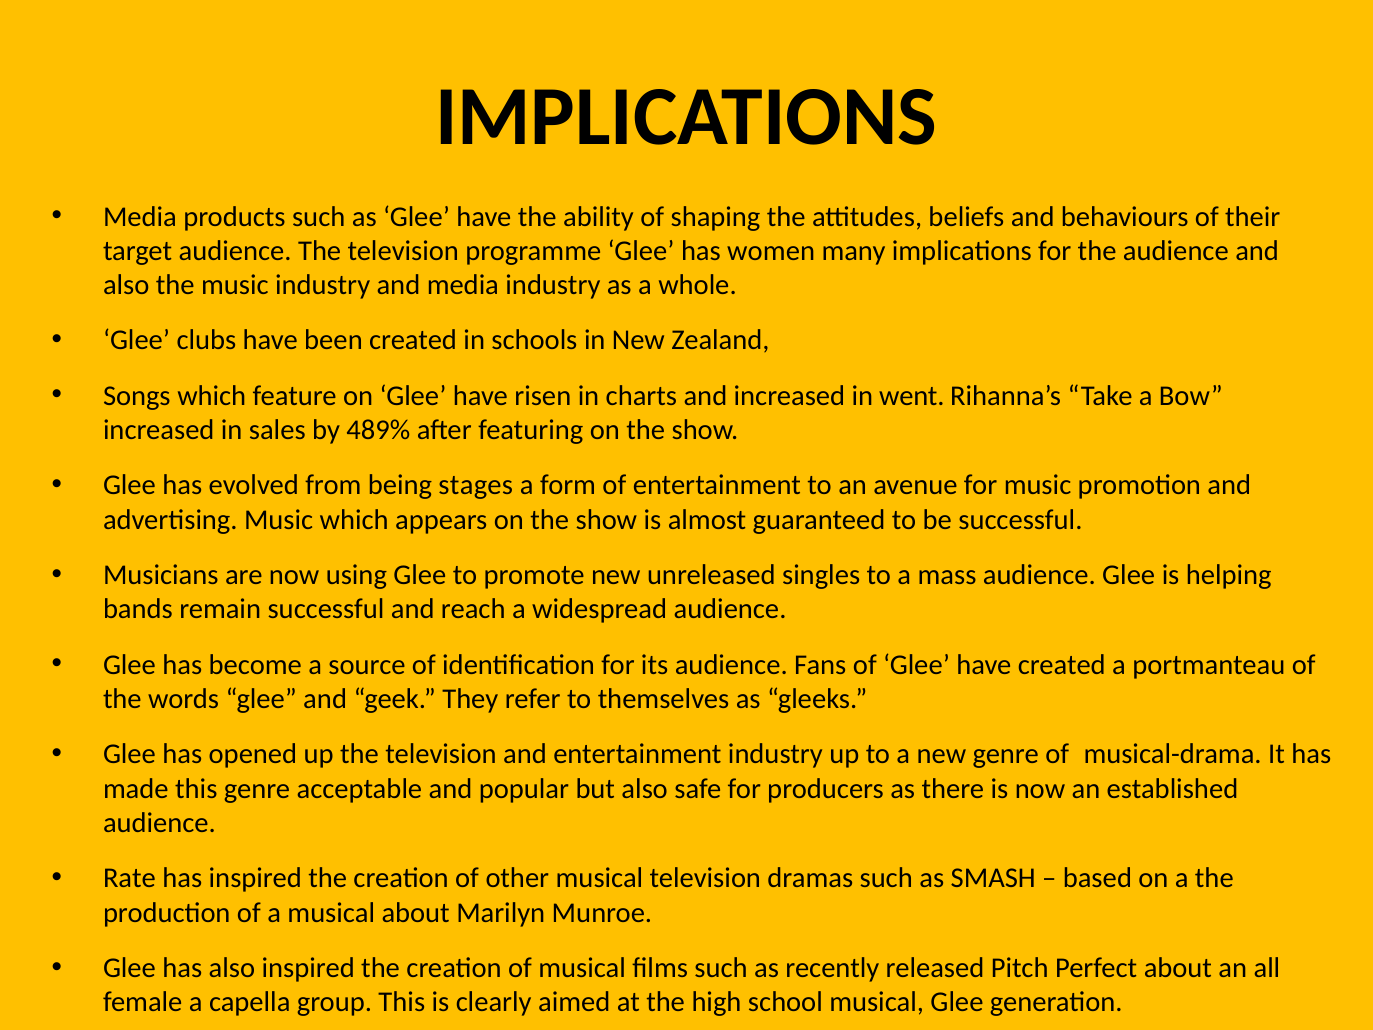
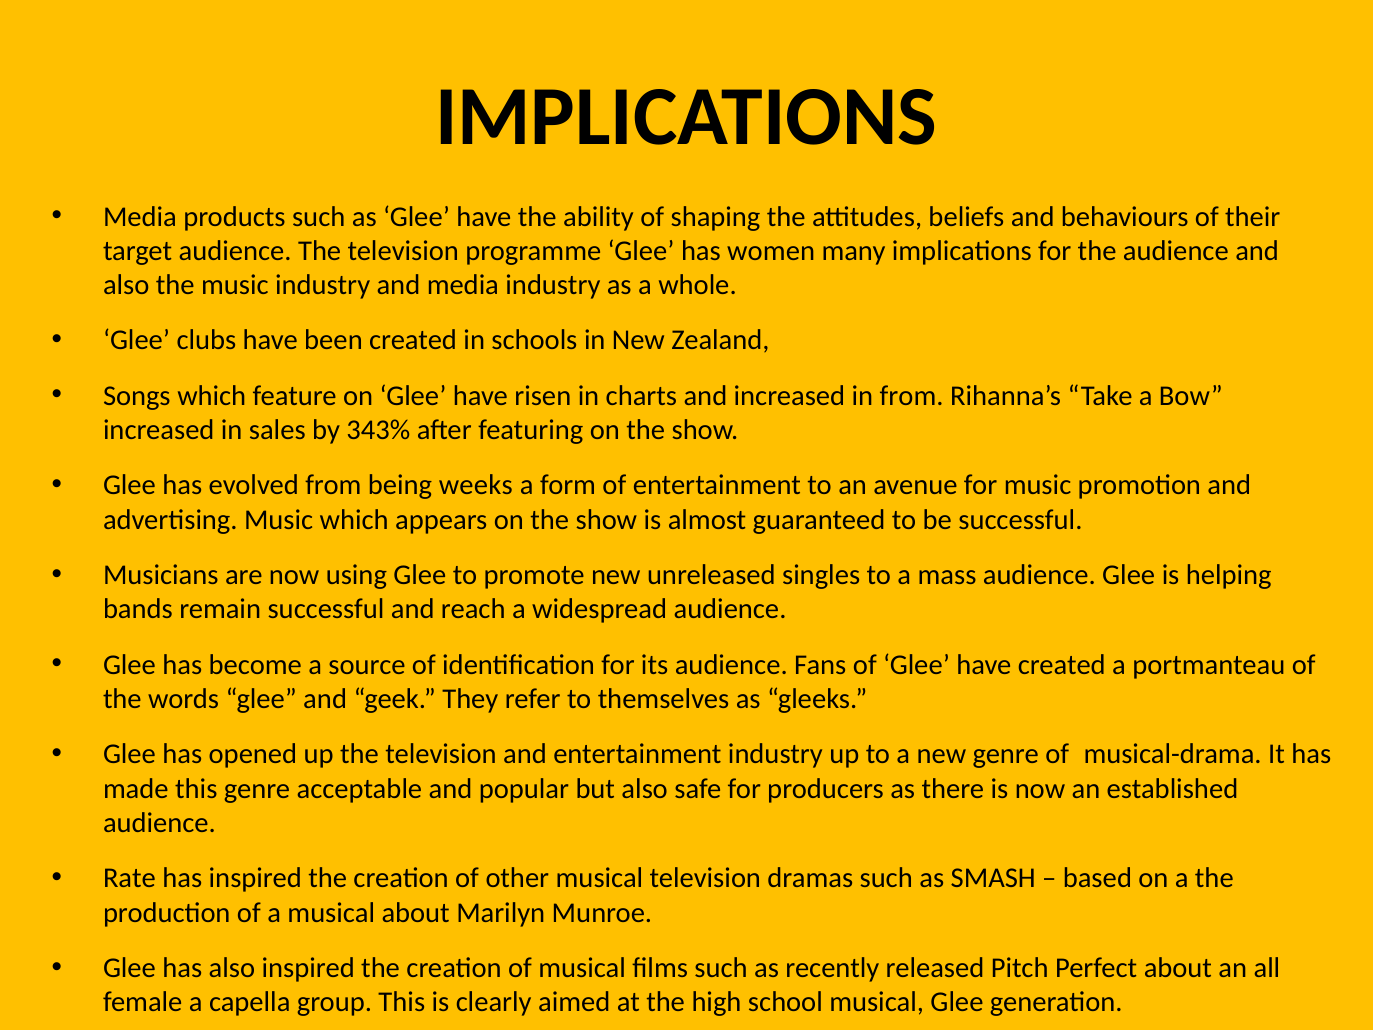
in went: went -> from (912, 396)
489%: 489% -> 343% (378, 430)
stages: stages -> weeks (476, 485)
